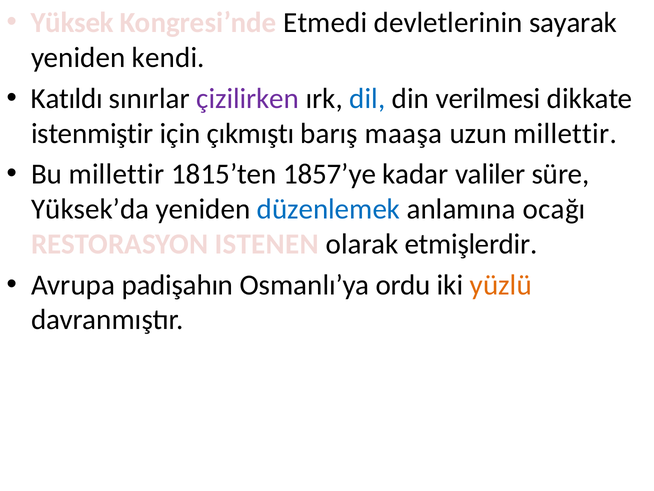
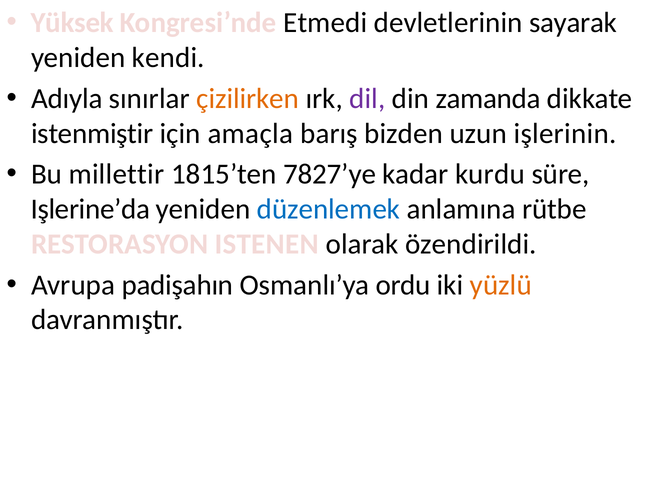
Katıldı: Katıldı -> Adıyla (67, 98)
çizilirken colour: purple -> orange (248, 98)
dil colour: blue -> purple (367, 98)
verilmesi: verilmesi -> zamanda (488, 98)
çıkmıştı: çıkmıştı -> amaçla (250, 133)
maaşa: maaşa -> bizden (404, 133)
uzun millettir: millettir -> işlerinin (565, 133)
1857’ye: 1857’ye -> 7827’ye (330, 174)
valiler: valiler -> kurdu (490, 174)
Yüksek’da: Yüksek’da -> Işlerine’da (90, 209)
ocağı: ocağı -> rütbe (554, 209)
etmişlerdir: etmişlerdir -> özendirildi (471, 244)
